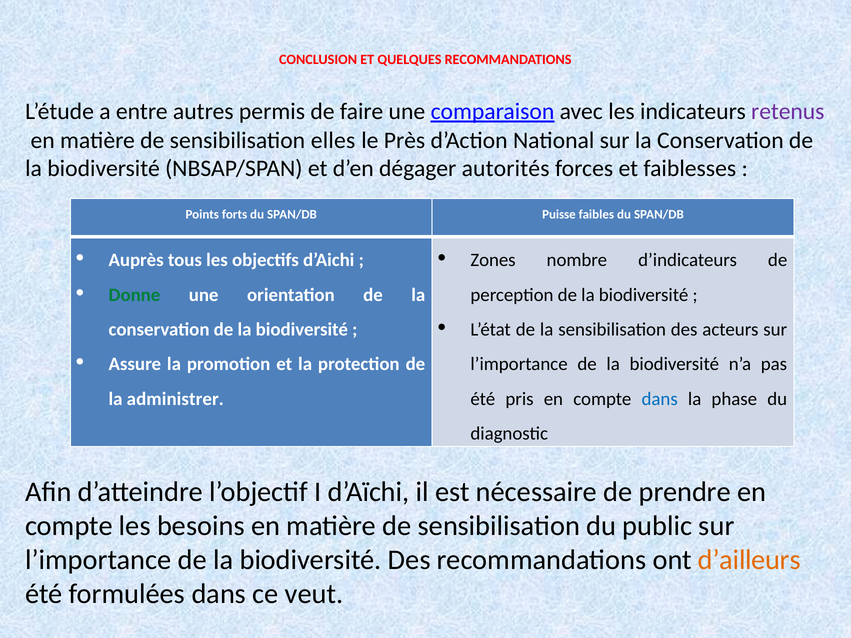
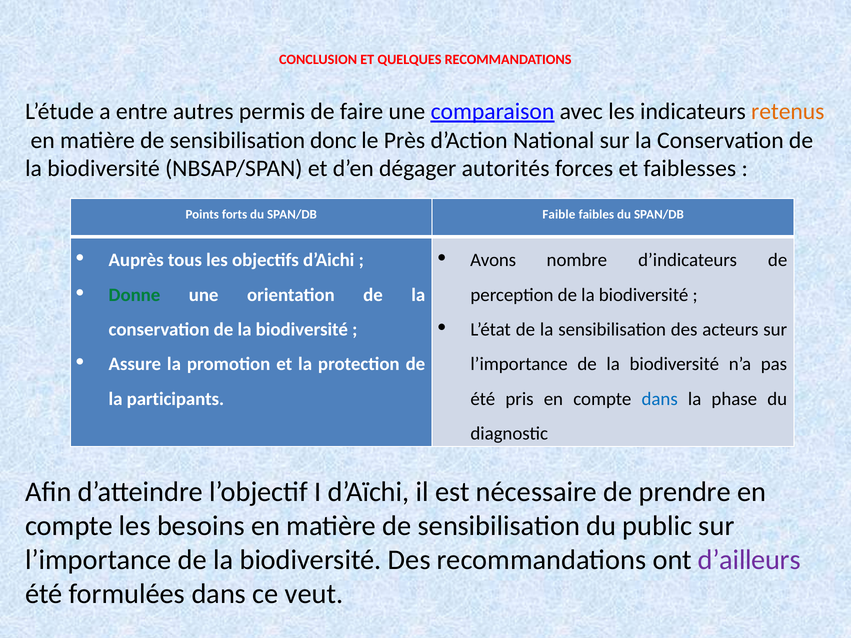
retenus colour: purple -> orange (788, 111)
elles: elles -> donc (333, 140)
Puisse: Puisse -> Faible (559, 215)
Zones: Zones -> Avons (493, 260)
administrer: administrer -> participants (175, 399)
d’ailleurs colour: orange -> purple (749, 560)
